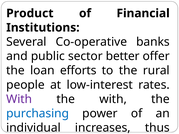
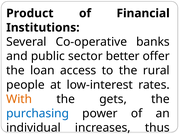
efforts: efforts -> access (78, 71)
With colour: purple -> orange (19, 99)
the with: with -> gets (113, 99)
